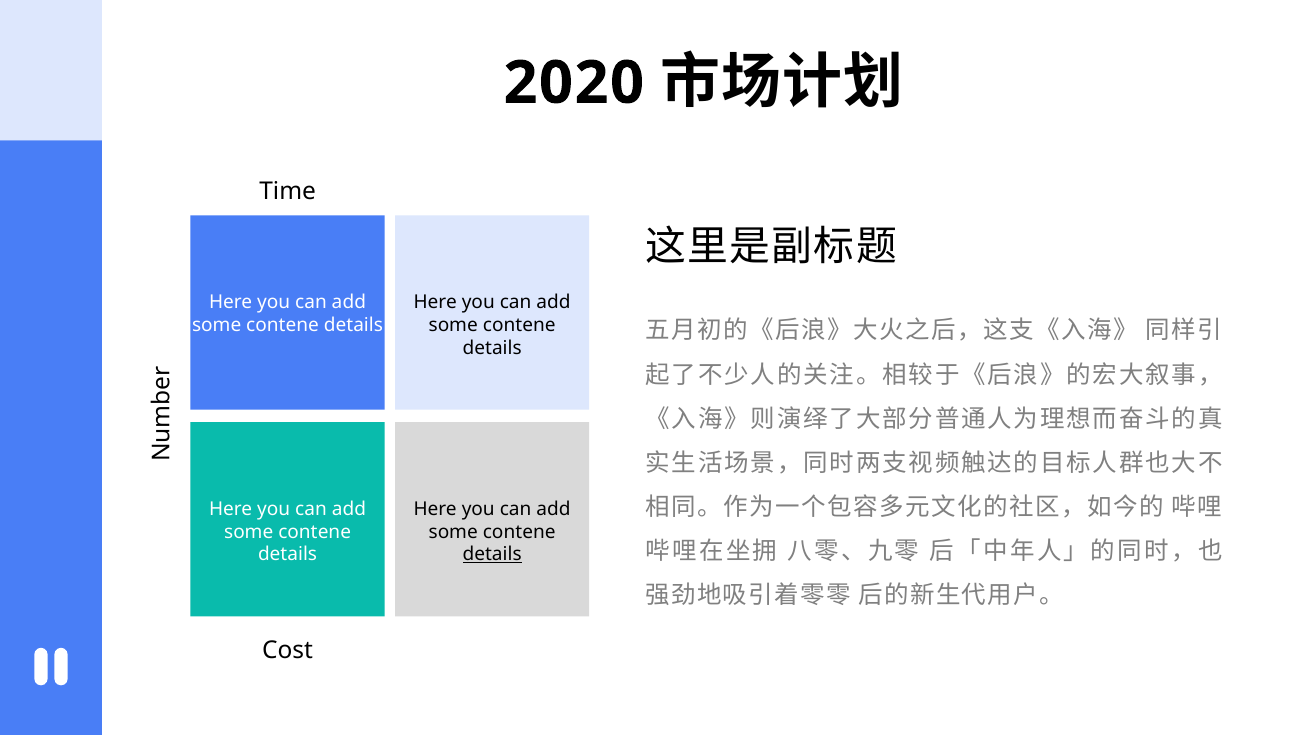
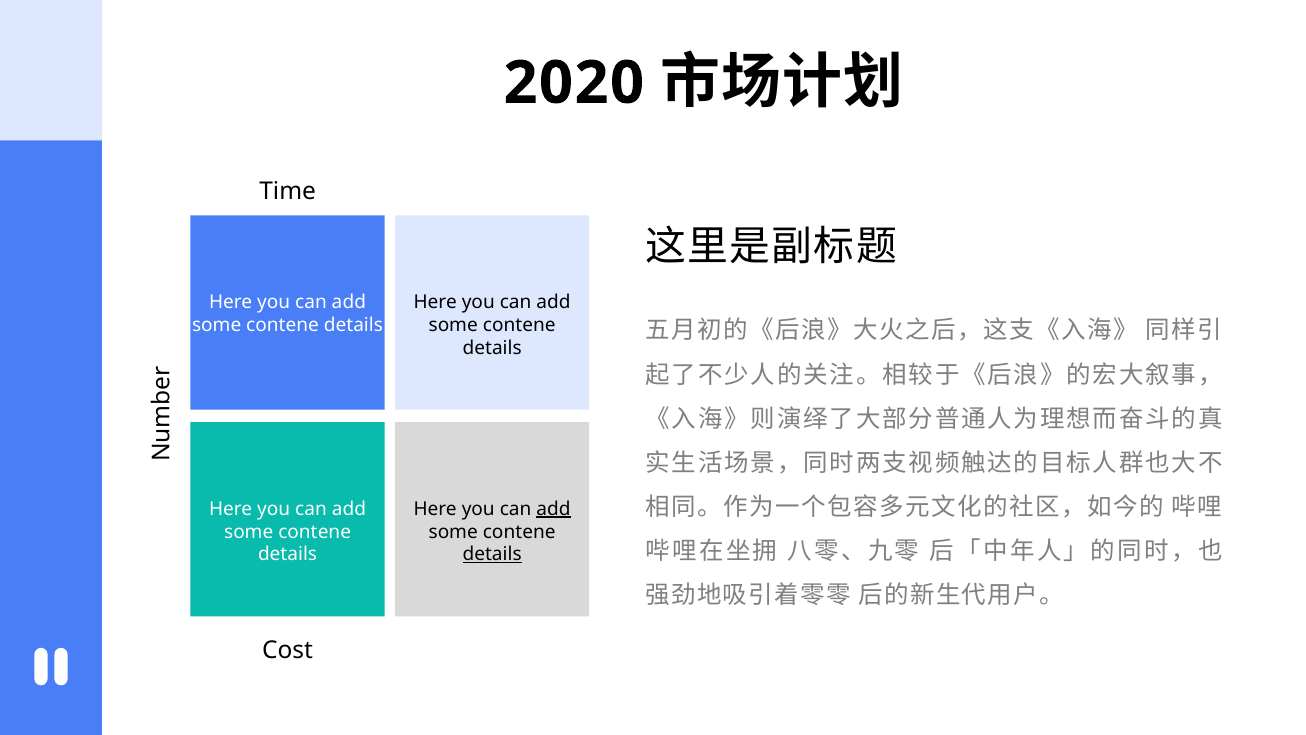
add underline: none -> present (553, 509)
